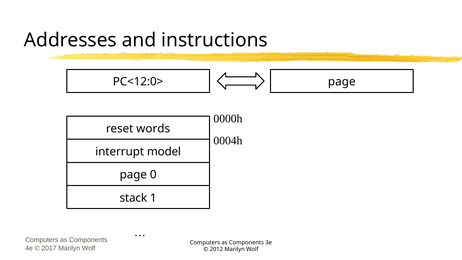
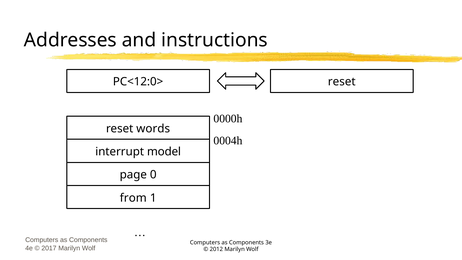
page: page -> reset (342, 82)
stack: stack -> from (133, 198)
